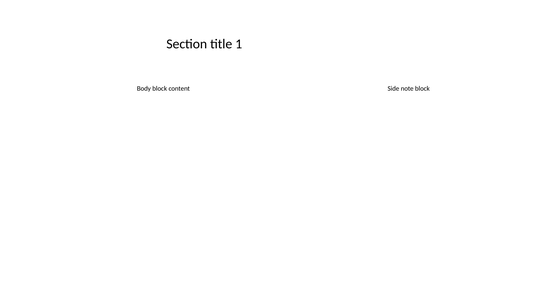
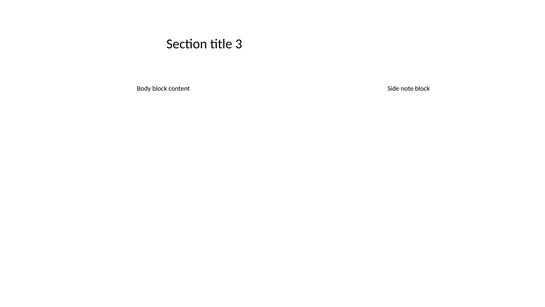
1: 1 -> 3 (239, 44)
